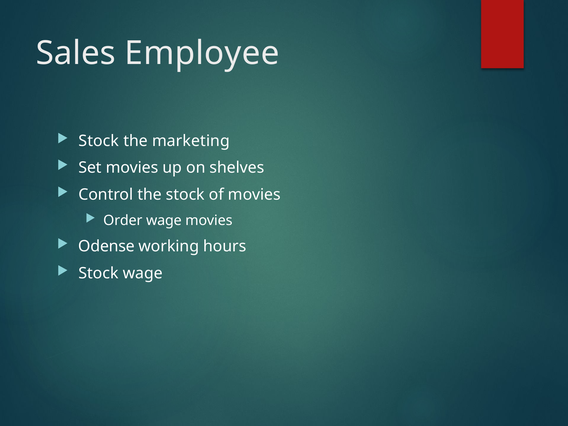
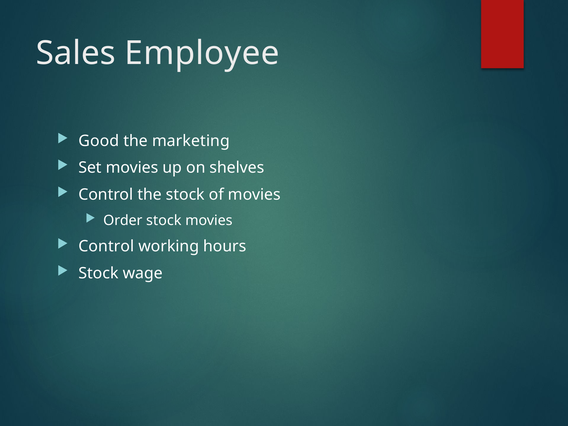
Stock: Stock -> Good (99, 141)
Order wage: wage -> stock (164, 220)
Odense: Odense -> Control (106, 246)
